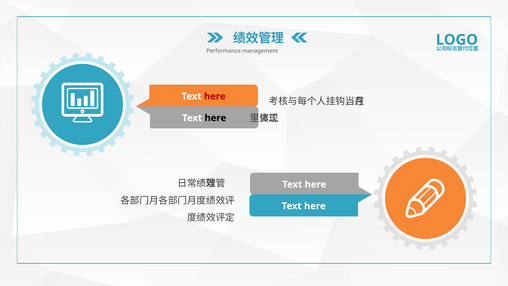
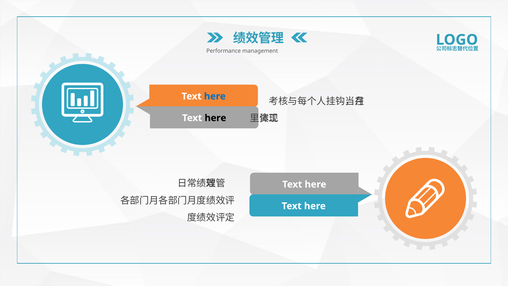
here colour: red -> blue (215, 96)
